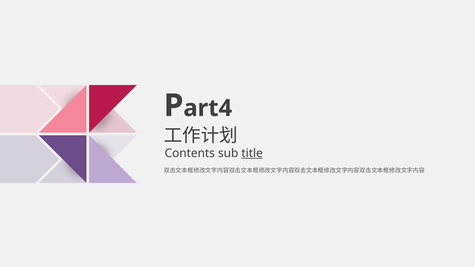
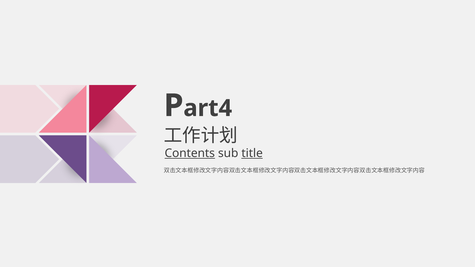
Contents underline: none -> present (190, 153)
